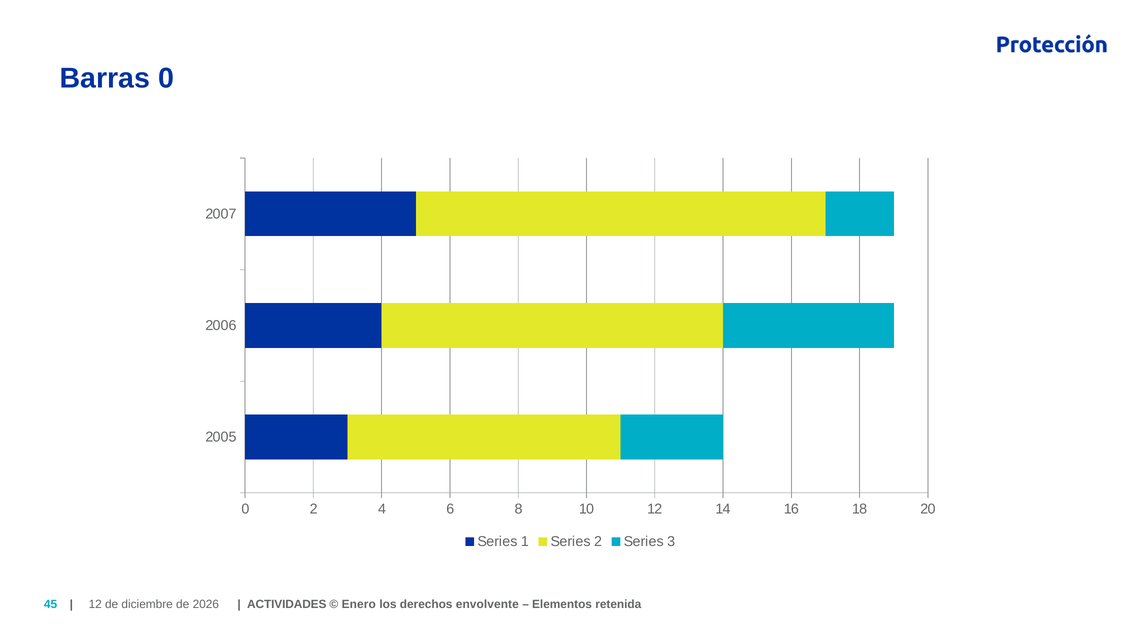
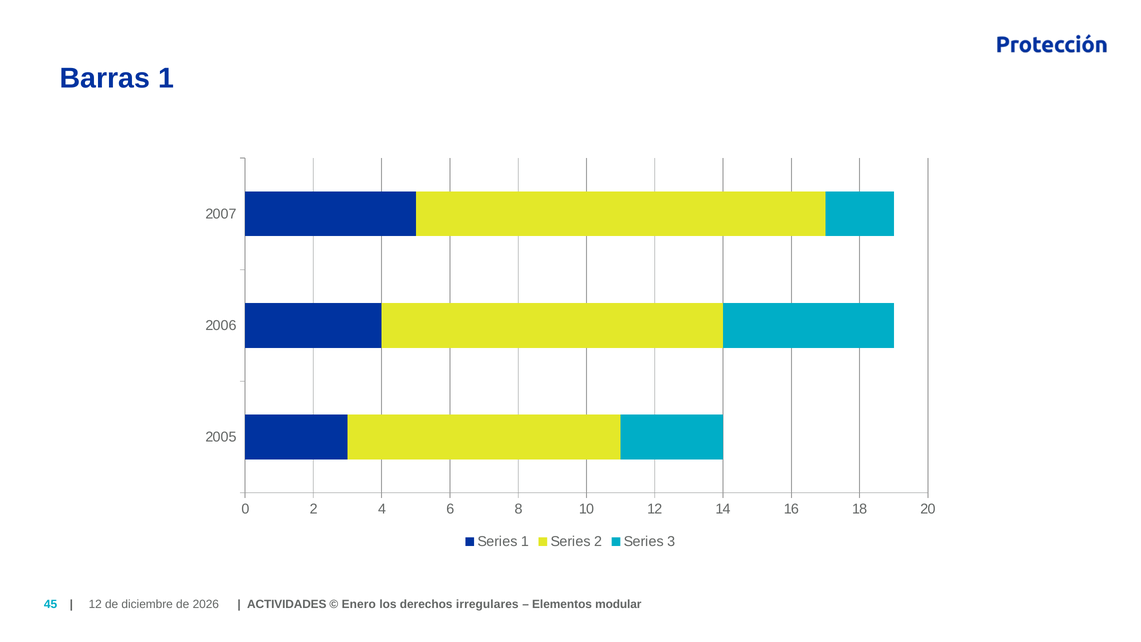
Barras 0: 0 -> 1 (166, 78)
envolvente: envolvente -> irregulares (487, 604)
retenida: retenida -> modular (618, 604)
